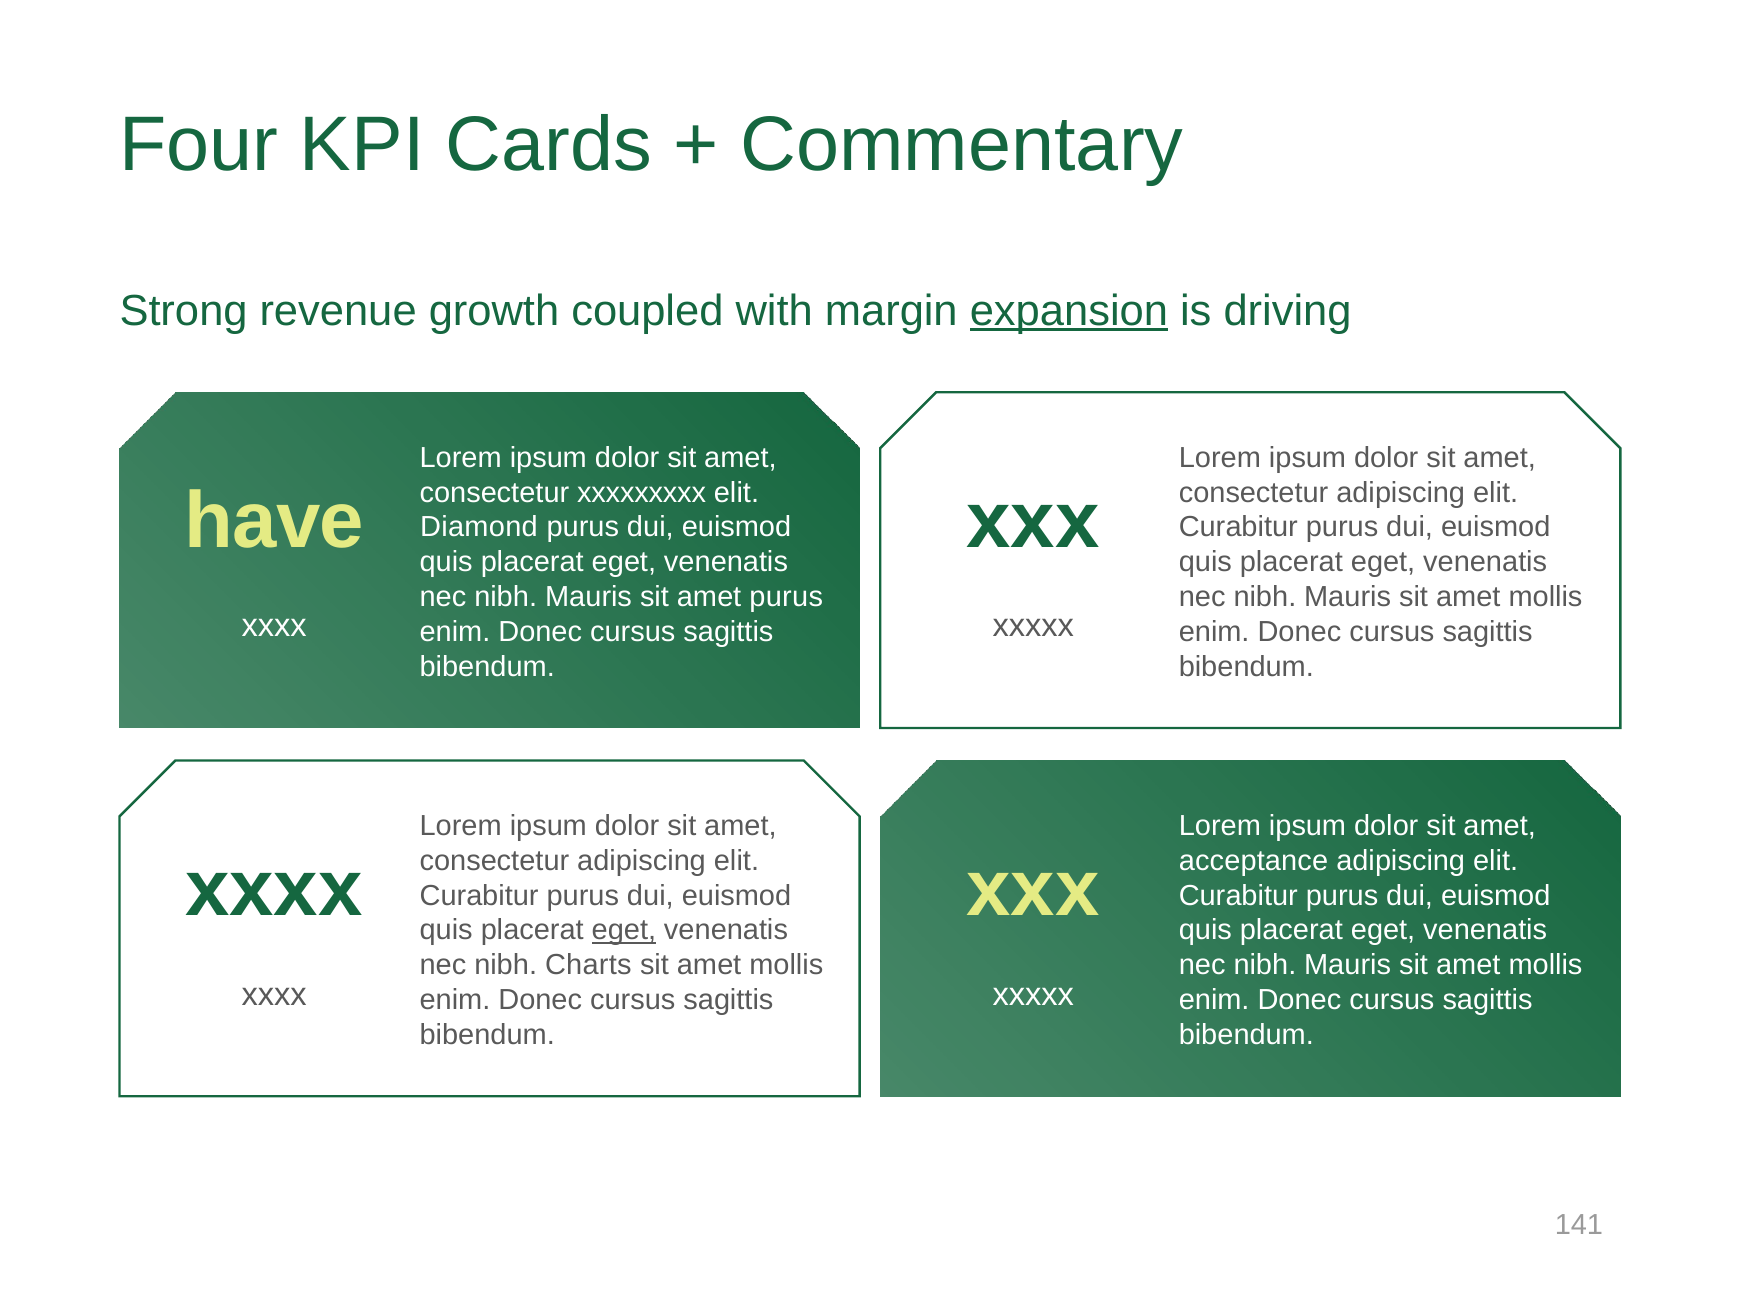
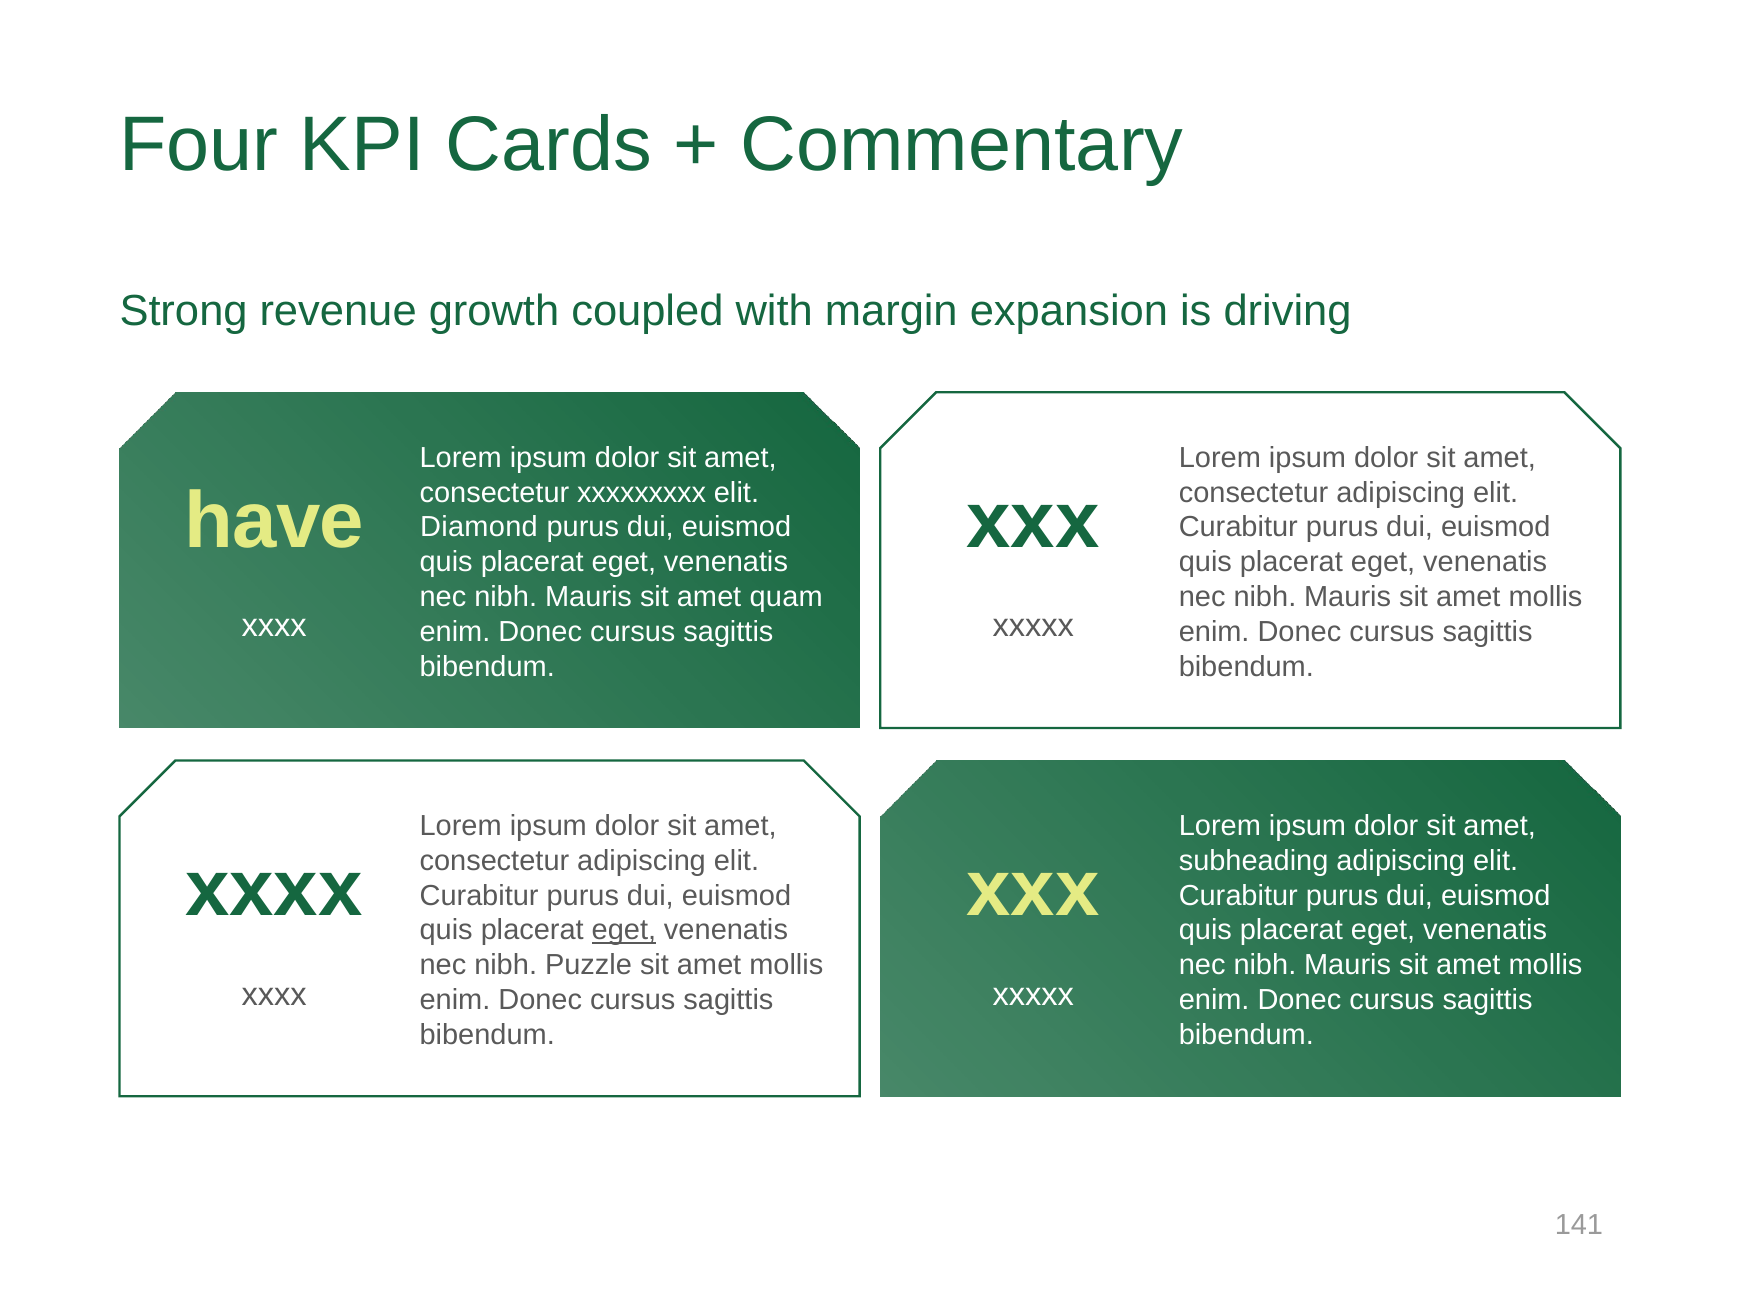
expansion underline: present -> none (1069, 311)
amet purus: purus -> quam (786, 597)
acceptance: acceptance -> subheading (1254, 861)
Charts: Charts -> Puzzle (588, 965)
